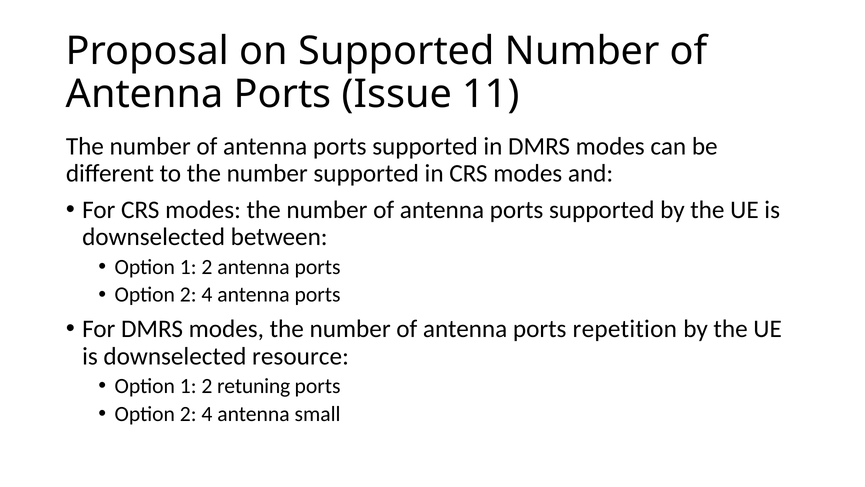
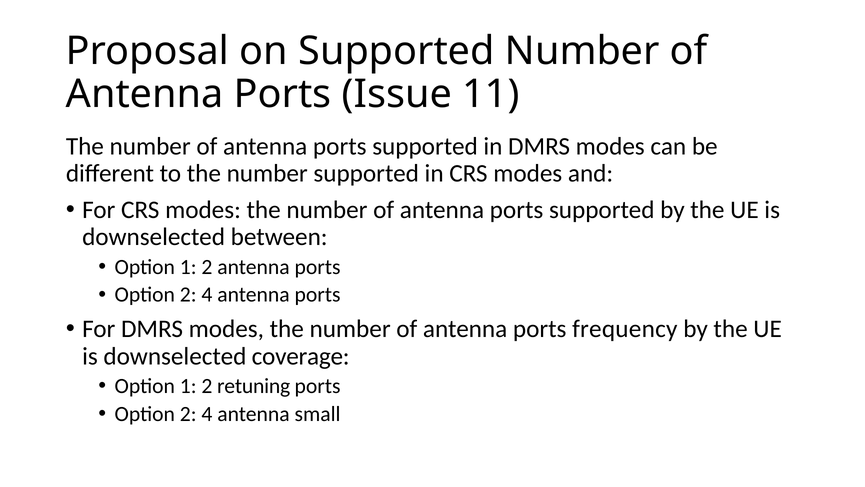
repetition: repetition -> frequency (625, 329)
resource: resource -> coverage (301, 356)
